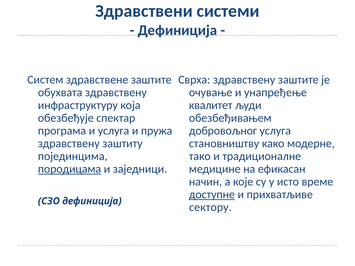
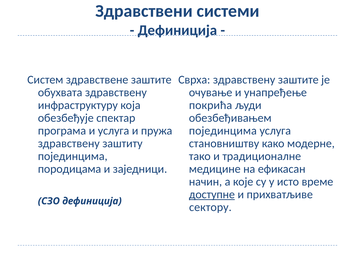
квалитет: квалитет -> покрића (211, 105)
добровољног: добровољног -> појединцима (223, 131)
породицама underline: present -> none (70, 169)
